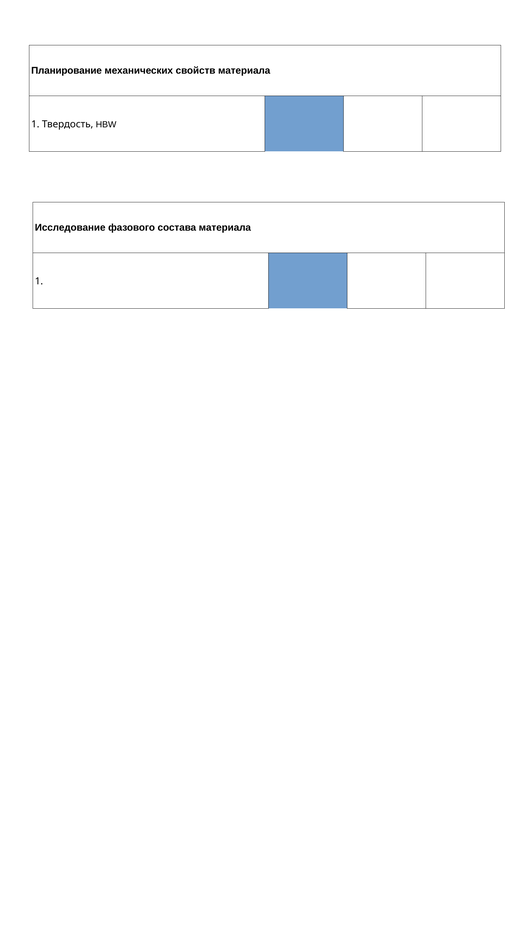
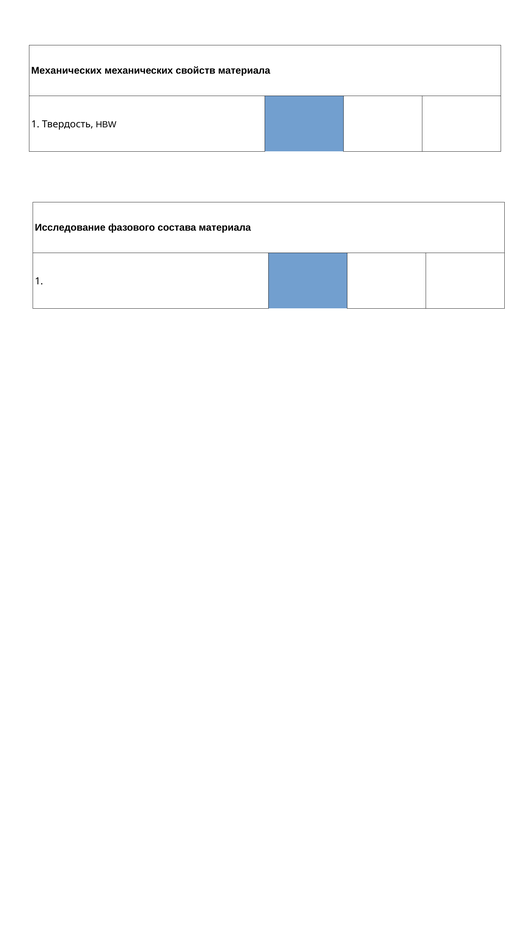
Планирование: Планирование -> Механических (66, 71)
